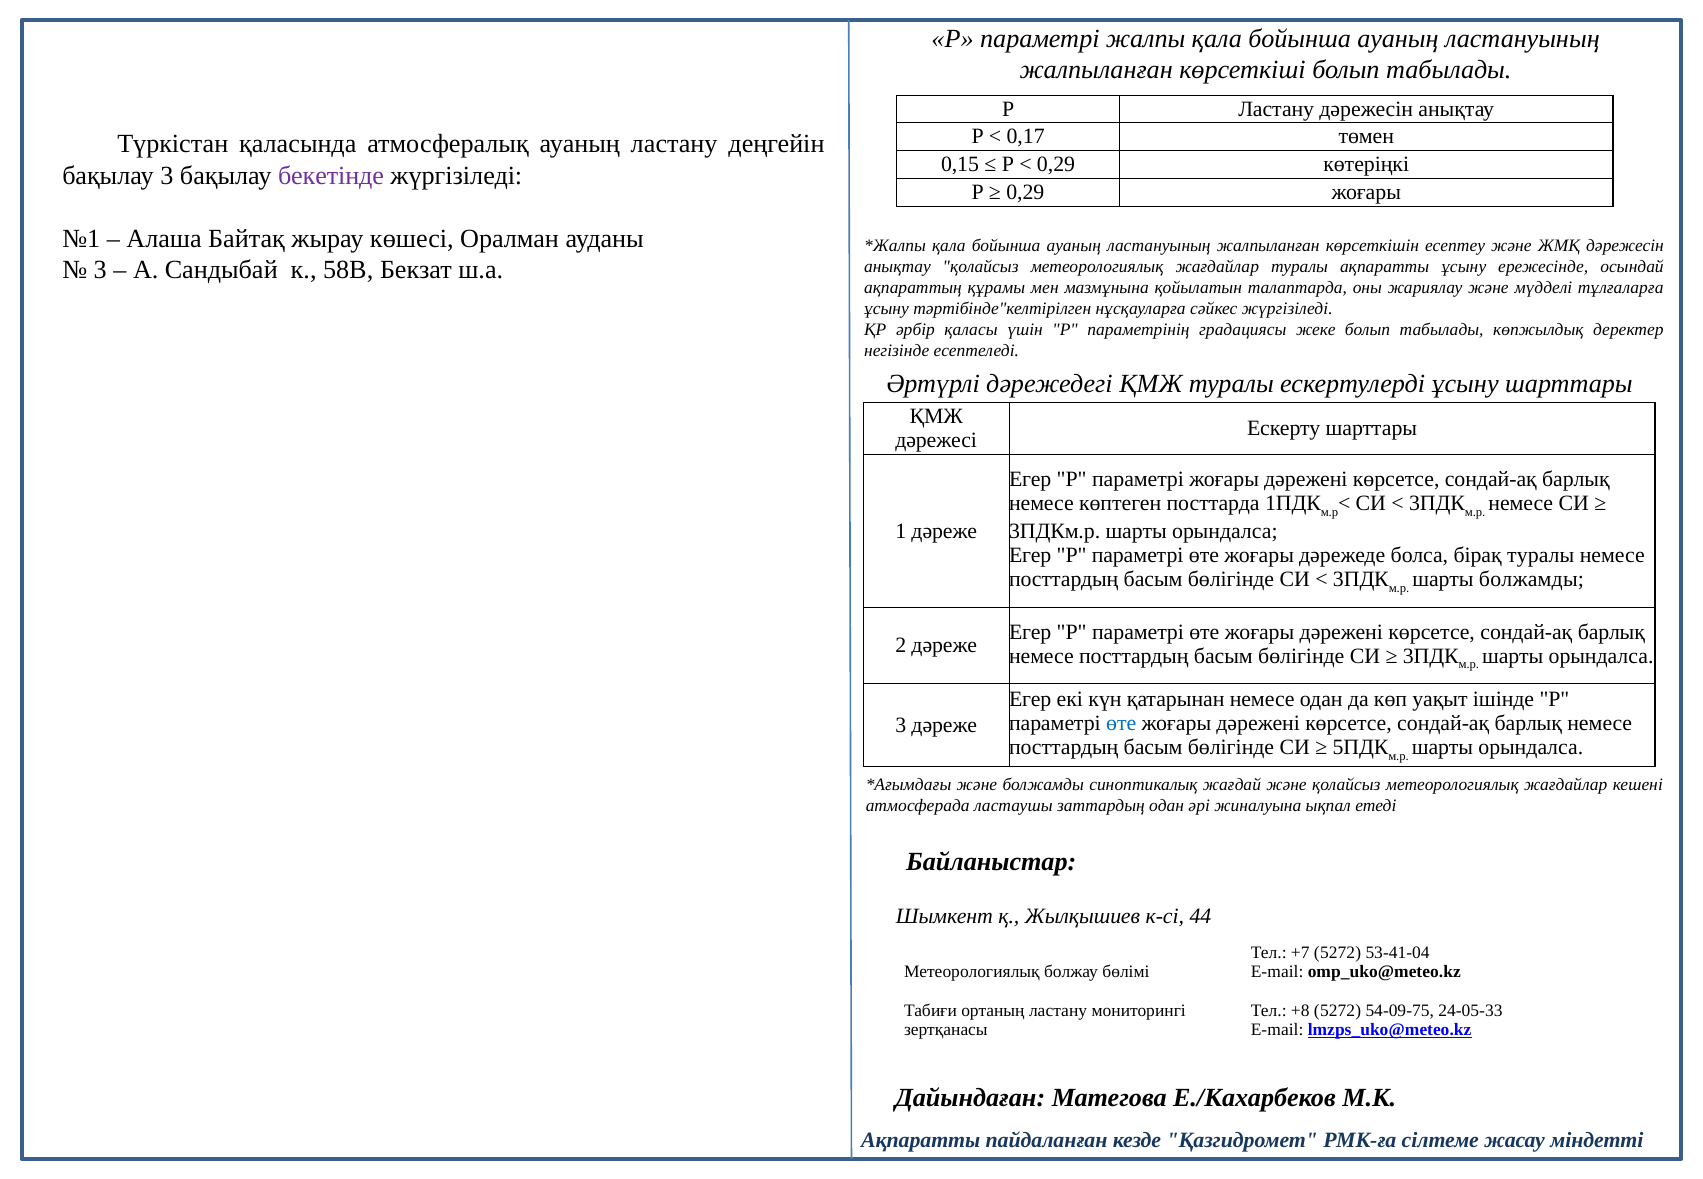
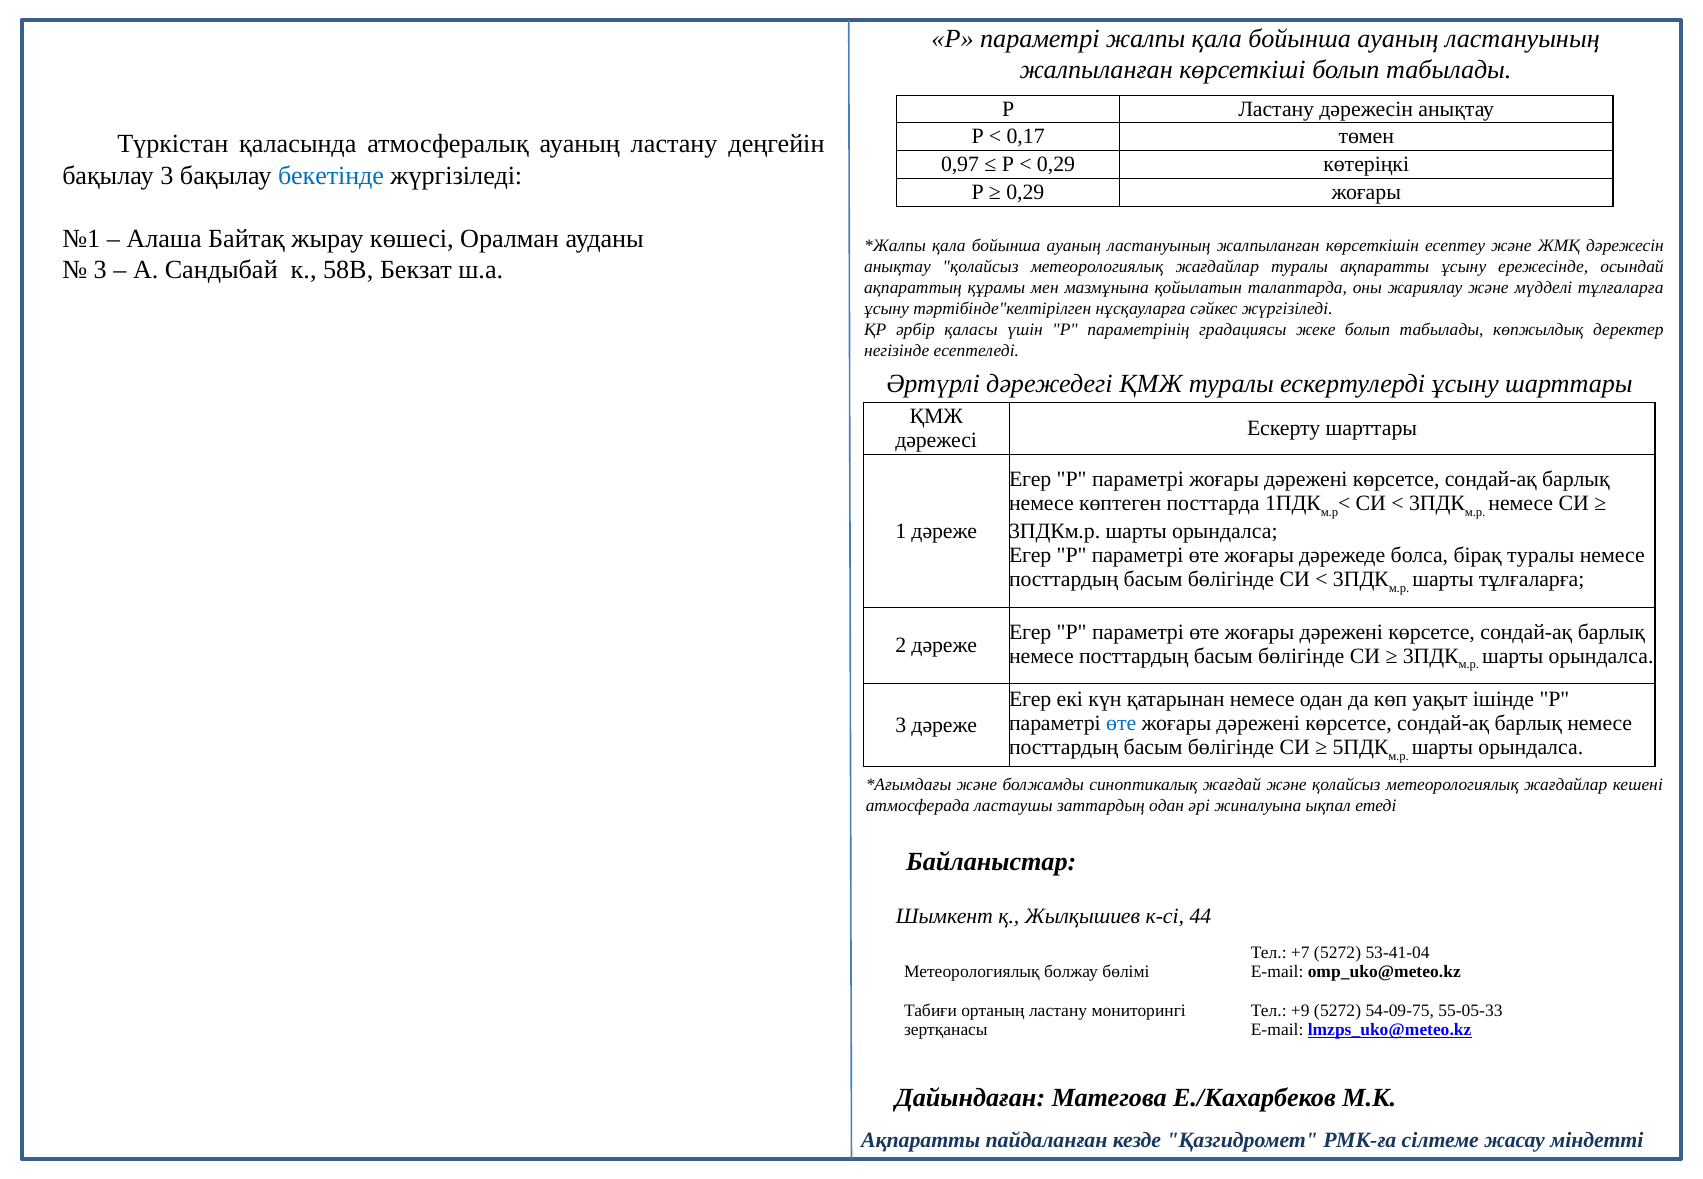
0,15: 0,15 -> 0,97 (960, 164)
бекетінде colour: purple -> blue (331, 176)
шарты болжамды: болжамды -> тұлғаларға (1532, 579)
+8: +8 -> +9 (1300, 1011)
24-05-33: 24-05-33 -> 55-05-33 (1470, 1011)
